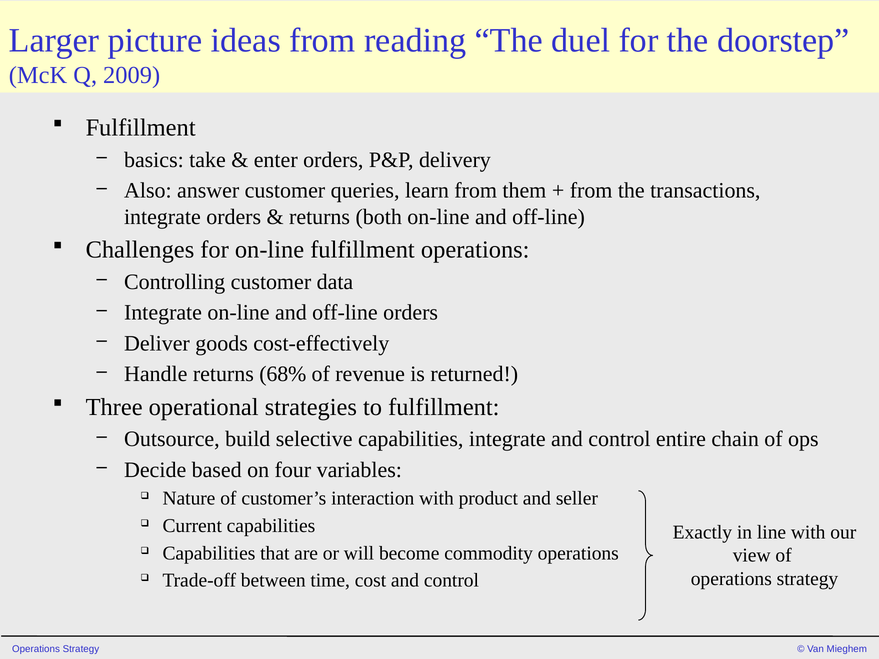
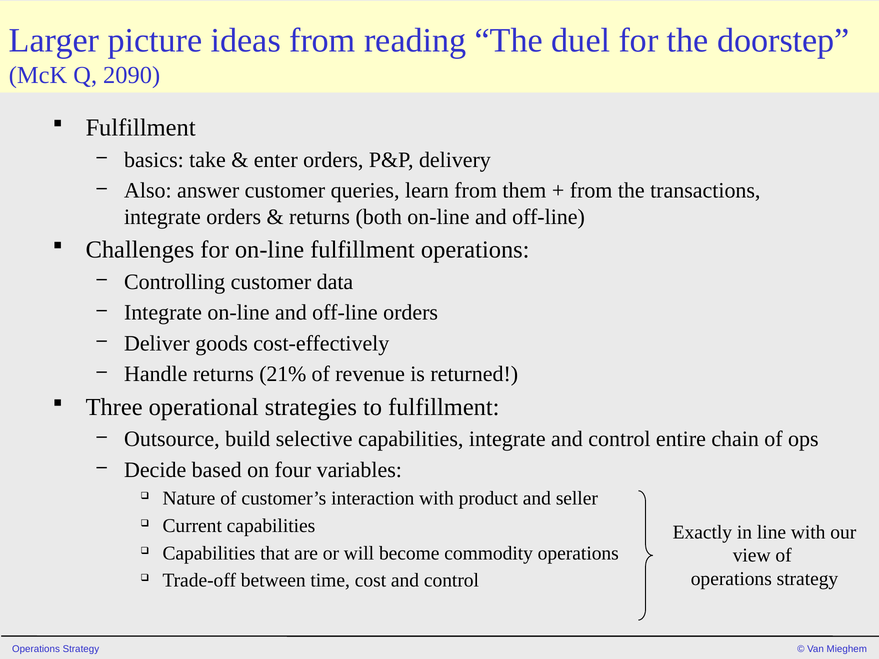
2009: 2009 -> 2090 (132, 75)
68%: 68% -> 21% (283, 374)
